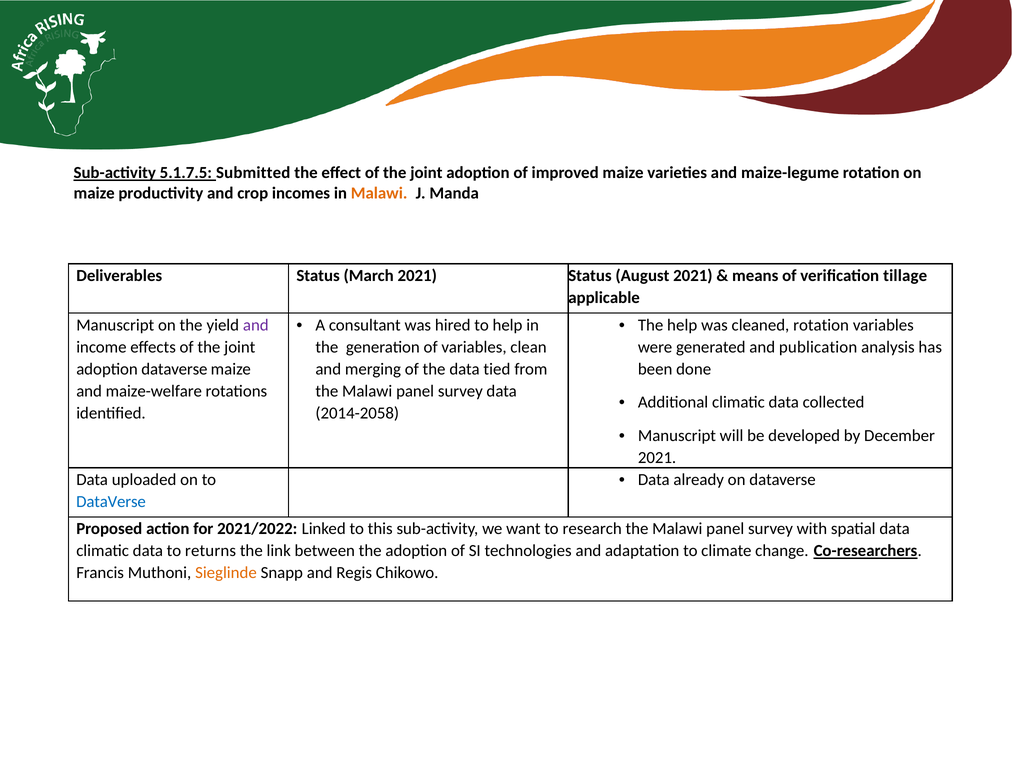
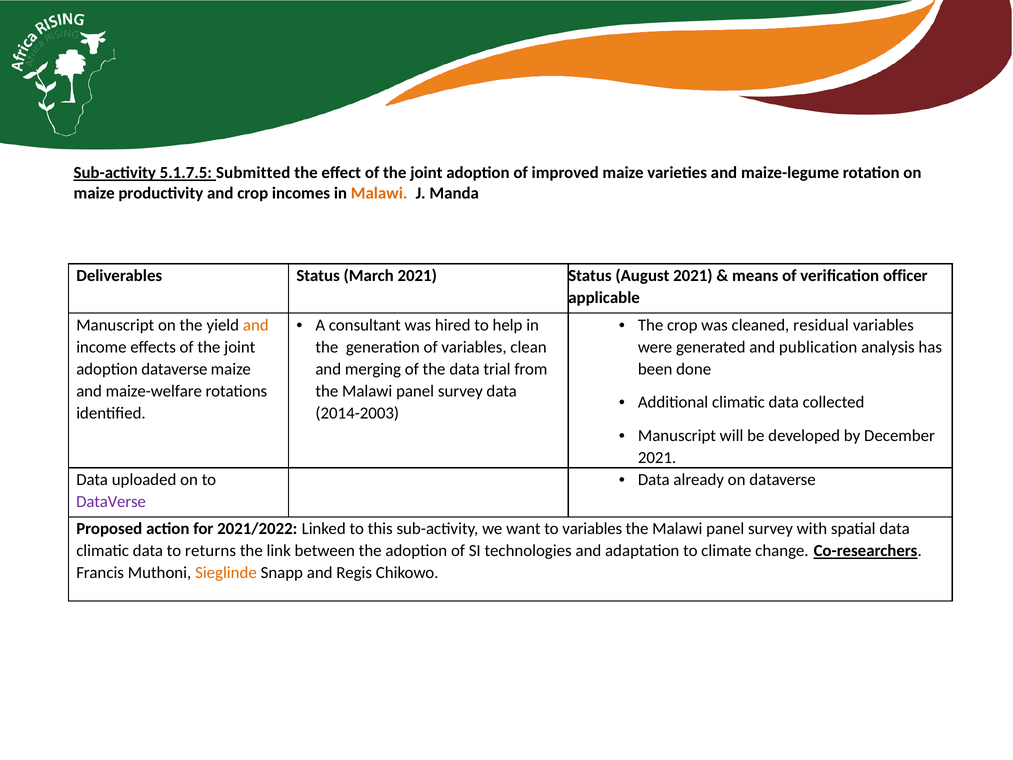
tillage: tillage -> officer (905, 276)
The help: help -> crop (682, 325)
cleaned rotation: rotation -> residual (821, 325)
and colour: purple -> orange (256, 325)
tied: tied -> trial (497, 369)
2014-2058: 2014-2058 -> 2014-2003 (357, 413)
DataVerse colour: blue -> purple (111, 501)
to research: research -> variables (592, 529)
